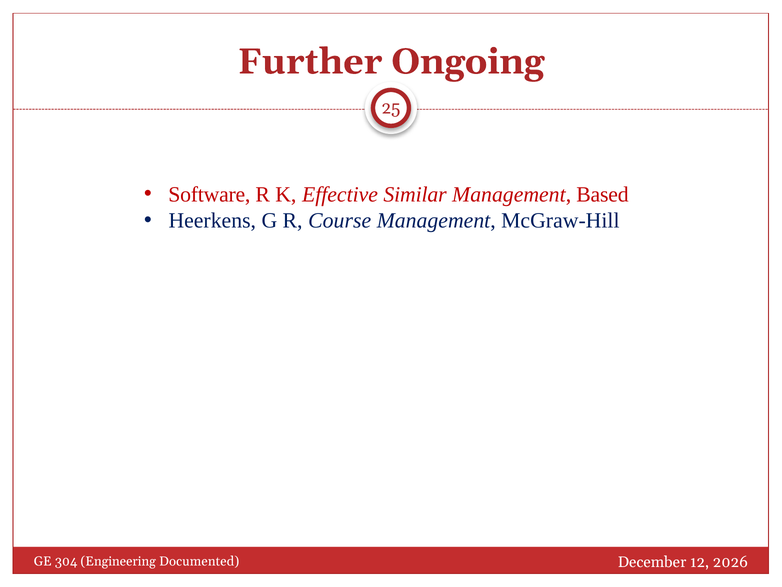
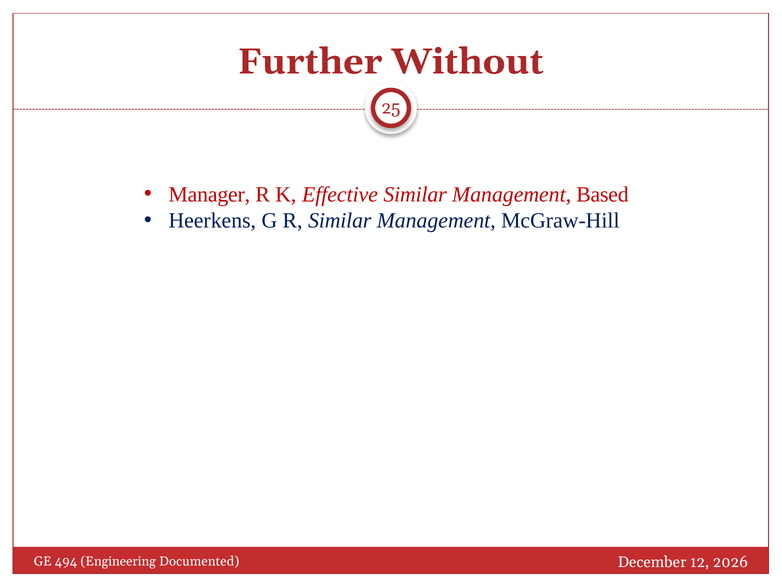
Ongoing: Ongoing -> Without (468, 62)
Software: Software -> Manager (209, 194)
R Course: Course -> Similar (340, 220)
304: 304 -> 494 (66, 561)
